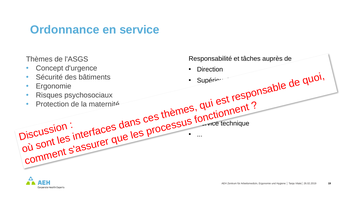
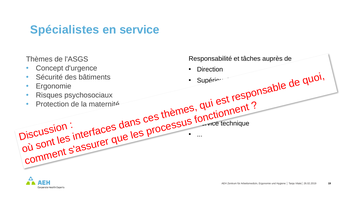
Ordonnance: Ordonnance -> Spécialistes (65, 30)
